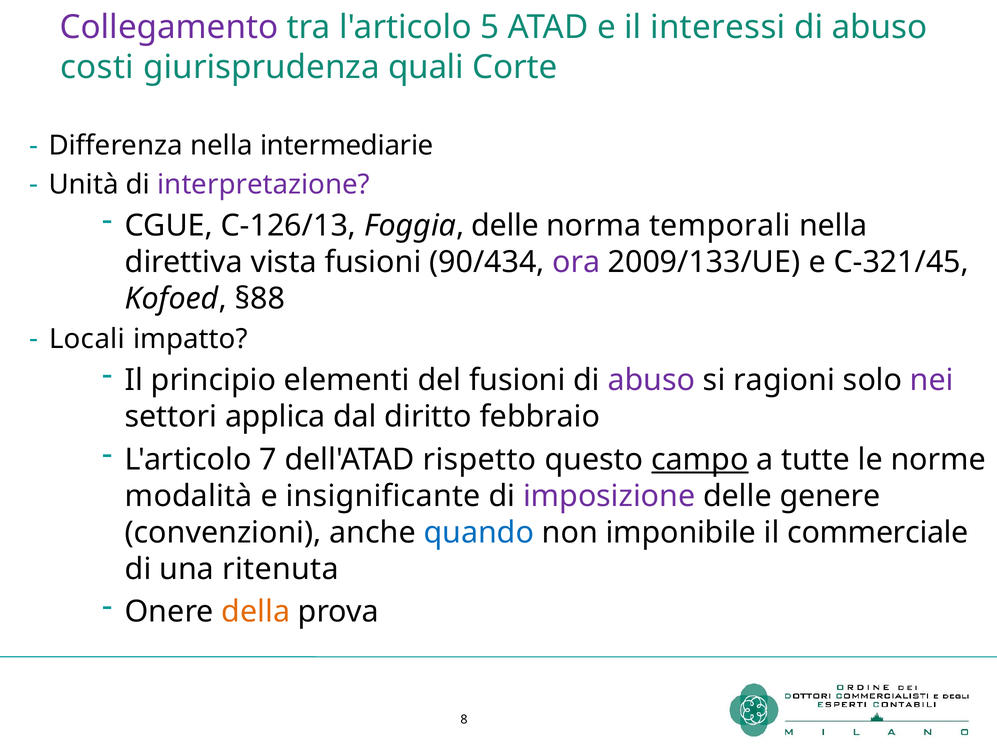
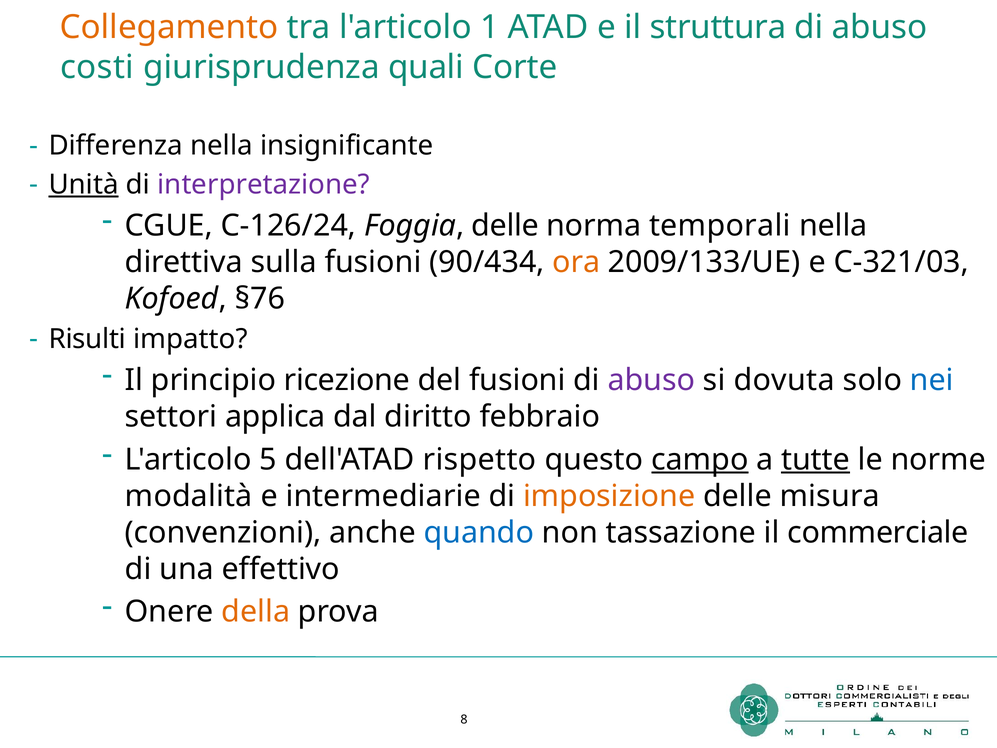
Collegamento colour: purple -> orange (169, 27)
5: 5 -> 1 (490, 27)
interessi: interessi -> struttura (718, 27)
intermediarie: intermediarie -> insignificante (347, 146)
Unità underline: none -> present (84, 184)
C-126/13: C-126/13 -> C-126/24 (288, 226)
vista: vista -> sulla (284, 262)
ora colour: purple -> orange (576, 262)
C-321/45: C-321/45 -> C-321/03 (901, 262)
§88: §88 -> §76 (260, 299)
Locali: Locali -> Risulti (87, 339)
elementi: elementi -> ricezione (347, 380)
ragioni: ragioni -> dovuta (784, 380)
nei colour: purple -> blue (932, 380)
7: 7 -> 5 (268, 459)
tutte underline: none -> present (816, 459)
insignificante: insignificante -> intermediarie (383, 496)
imposizione colour: purple -> orange (609, 496)
genere: genere -> misura (830, 496)
imponibile: imponibile -> tassazione (681, 532)
ritenuta: ritenuta -> effettivo (281, 569)
